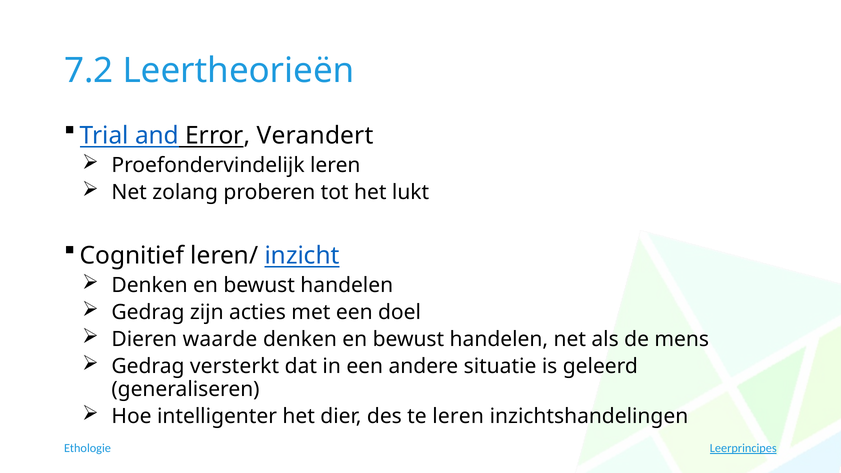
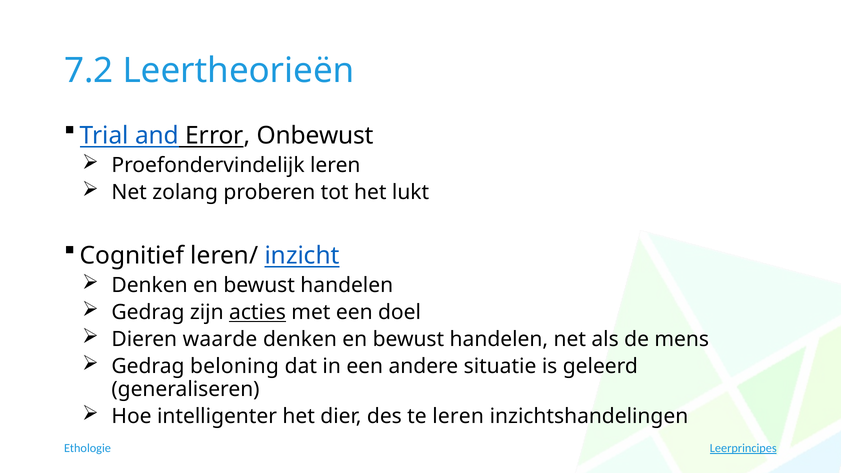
Verandert: Verandert -> Onbewust (315, 136)
acties underline: none -> present (258, 312)
versterkt: versterkt -> beloning (234, 367)
